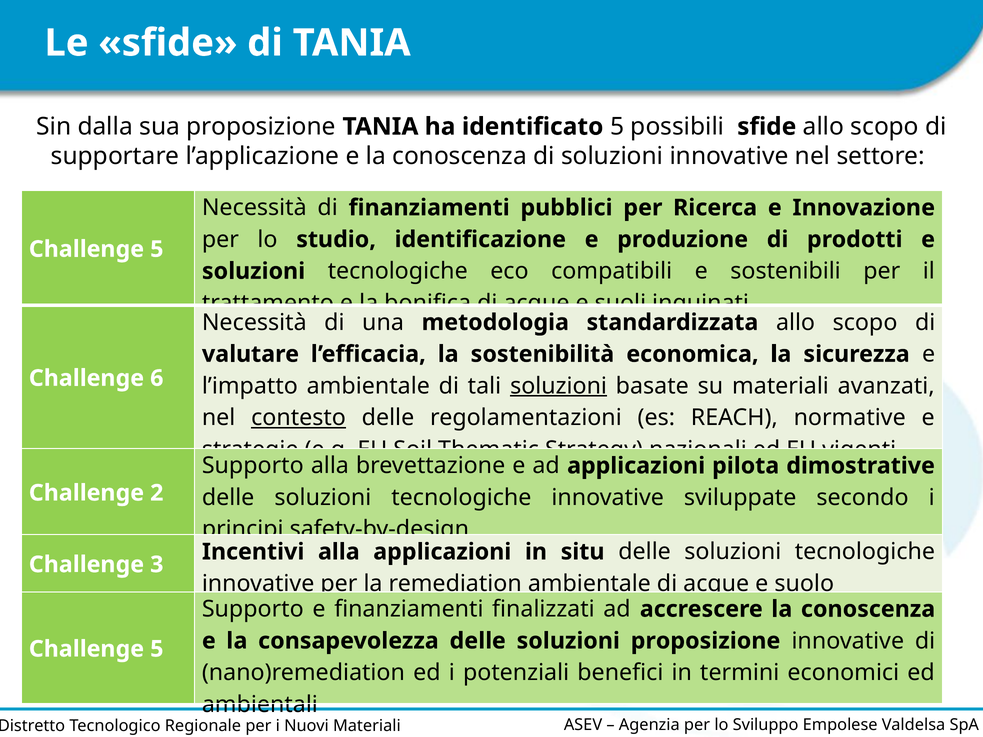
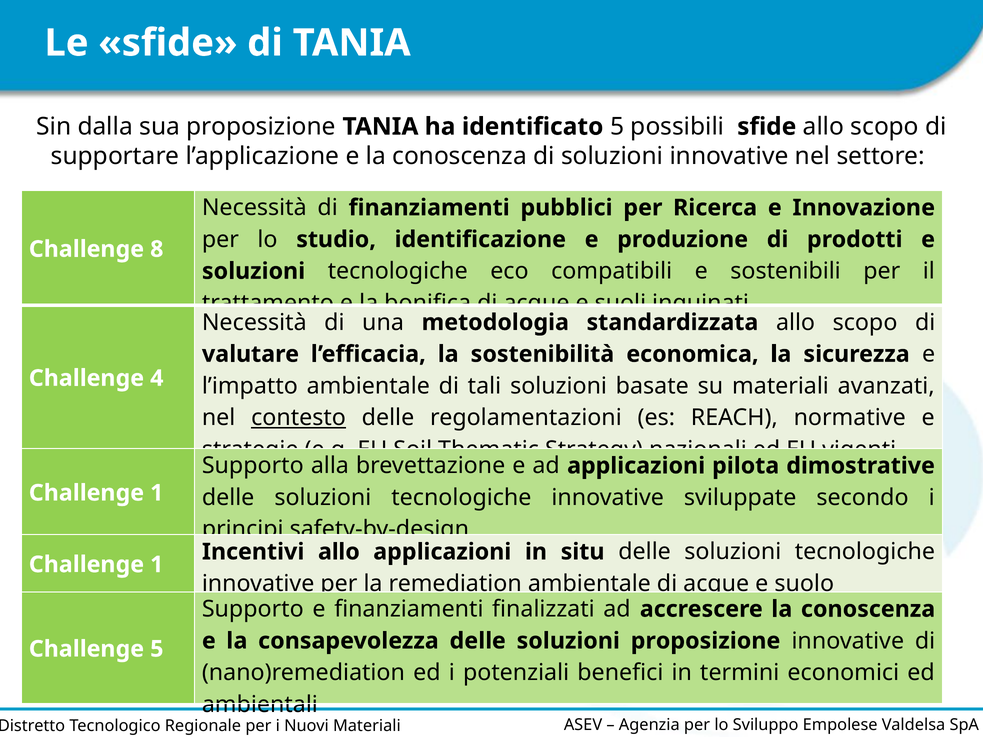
5: 5 -> 8 (157, 249)
6: 6 -> 4 (157, 378)
soluzioni underline: present -> none (559, 386)
2: 2 -> 1 (157, 493)
Incentivi alla: alla -> allo (339, 552)
3: 3 -> 1 (157, 565)
